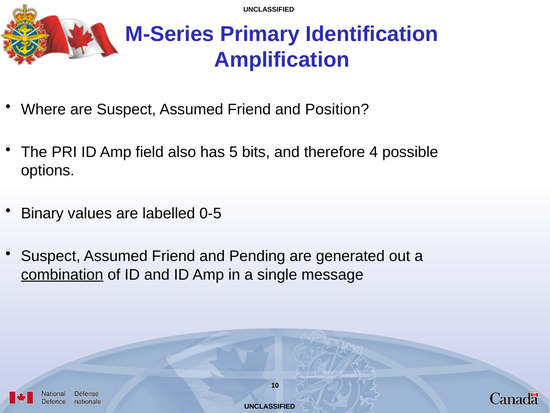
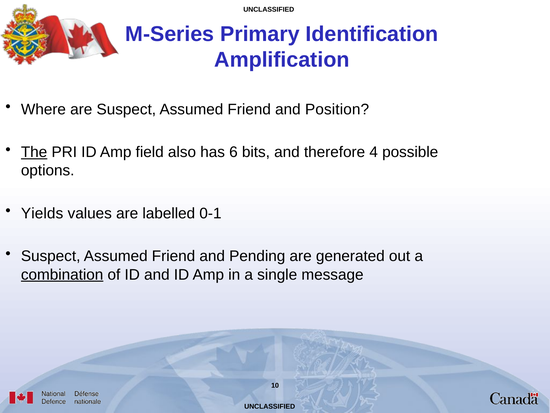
The underline: none -> present (34, 152)
5: 5 -> 6 (233, 152)
Binary: Binary -> Yields (42, 213)
0-5: 0-5 -> 0-1 (210, 213)
